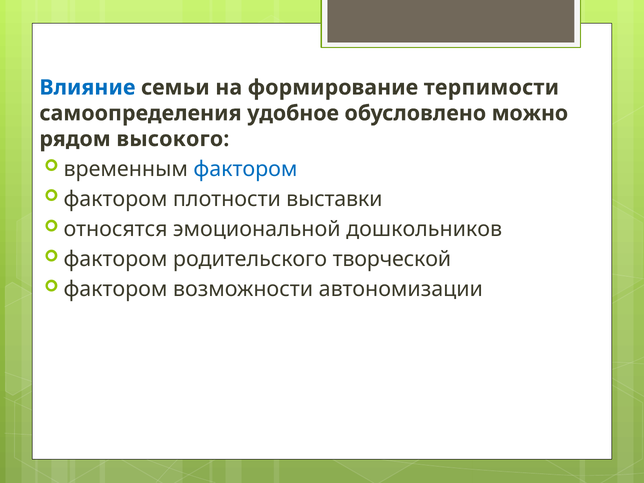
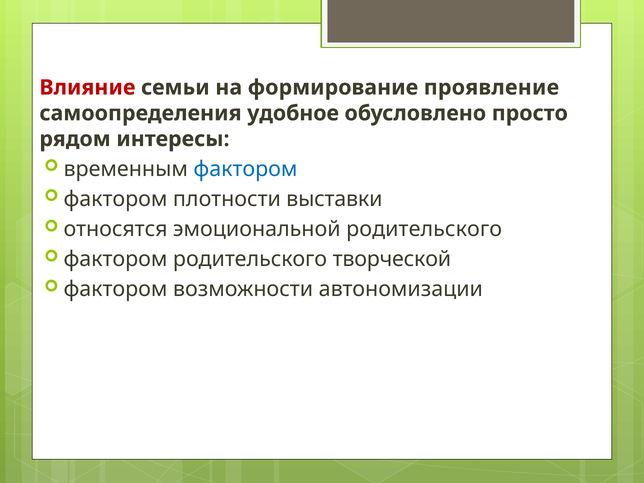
Влияние colour: blue -> red (87, 88)
терпимости: терпимости -> проявление (491, 88)
можно: можно -> просто (530, 113)
высокого: высокого -> интересы (173, 139)
эмоциональной дошкольников: дошкольников -> родительского (424, 229)
